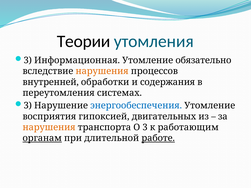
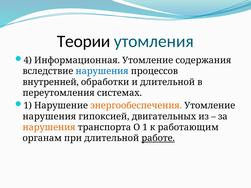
3: 3 -> 4 (28, 60)
обязательно: обязательно -> содержания (203, 60)
нарушения colour: orange -> blue (102, 71)
и содержания: содержания -> длительной (168, 82)
3: 3 -> 1 (28, 106)
энергообеспечения colour: blue -> orange (136, 106)
восприятия: восприятия -> нарушения (49, 117)
О 3: 3 -> 1 (145, 127)
органам underline: present -> none (42, 138)
